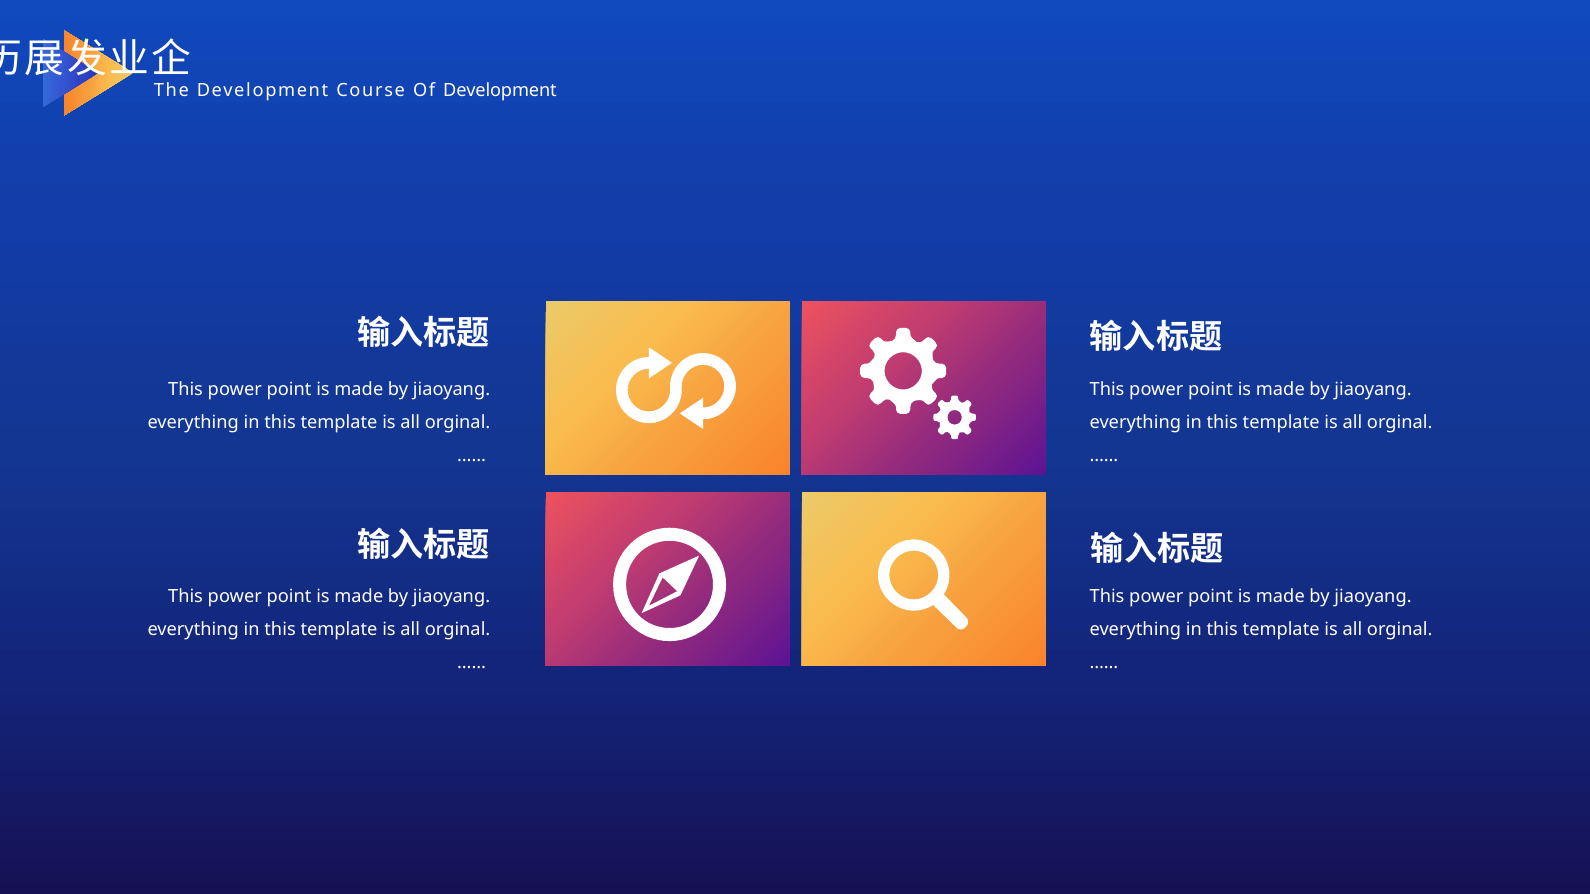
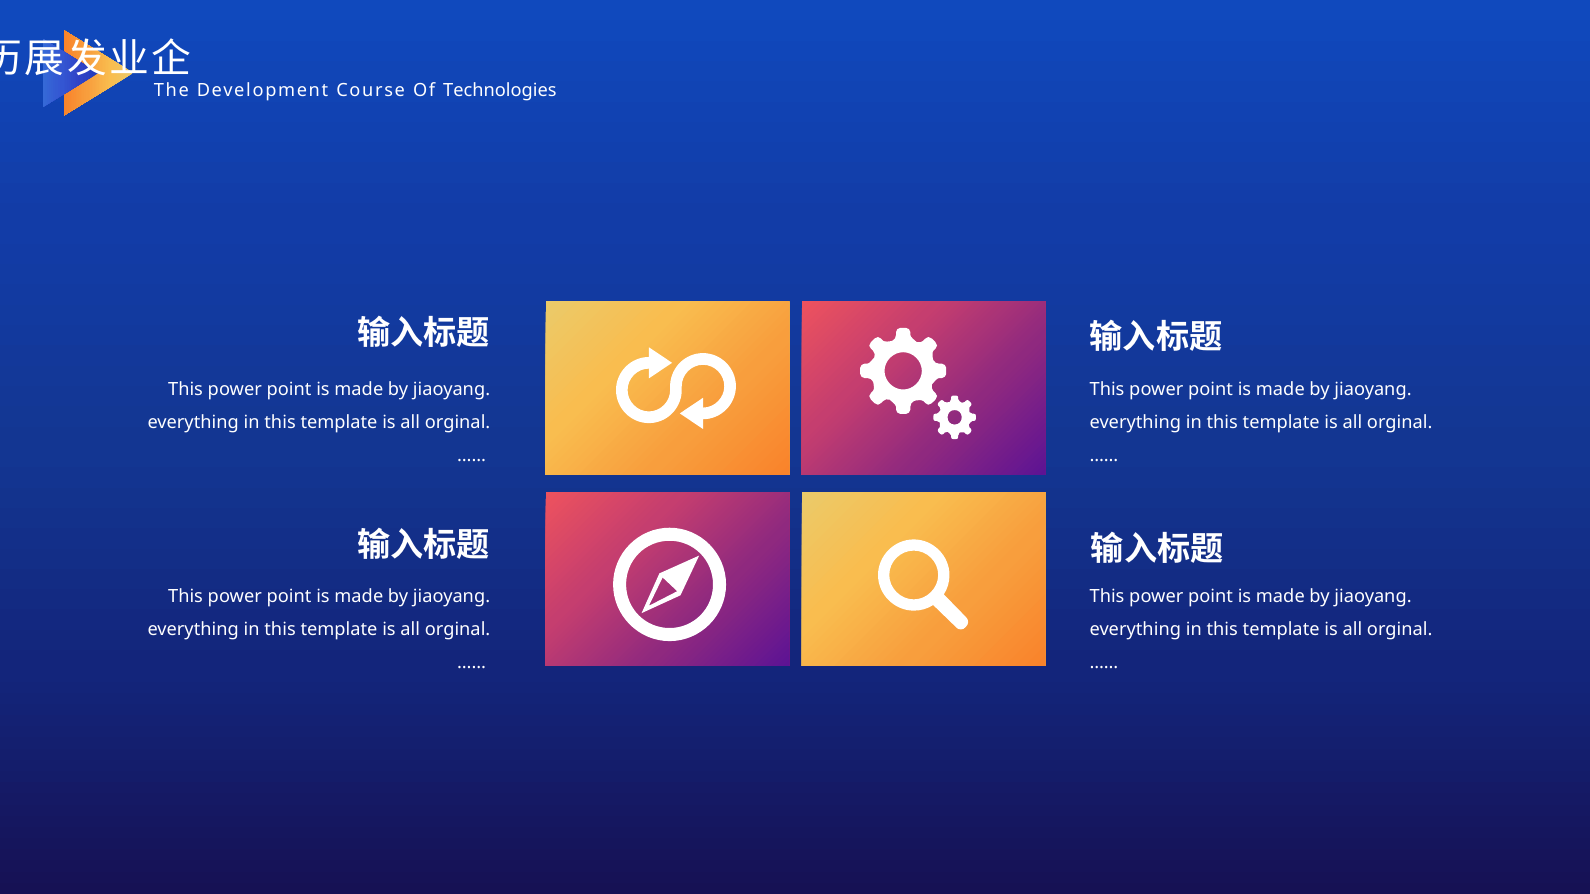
Of Development: Development -> Technologies (500, 91)
